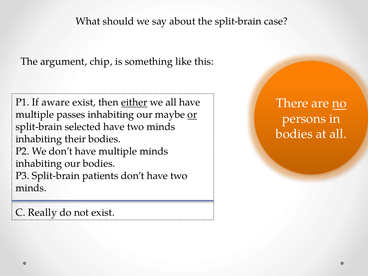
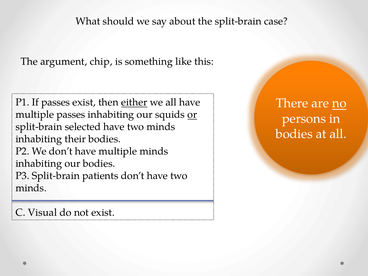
If aware: aware -> passes (56, 102)
maybe: maybe -> squids (170, 114)
Really: Really -> Visual (42, 213)
